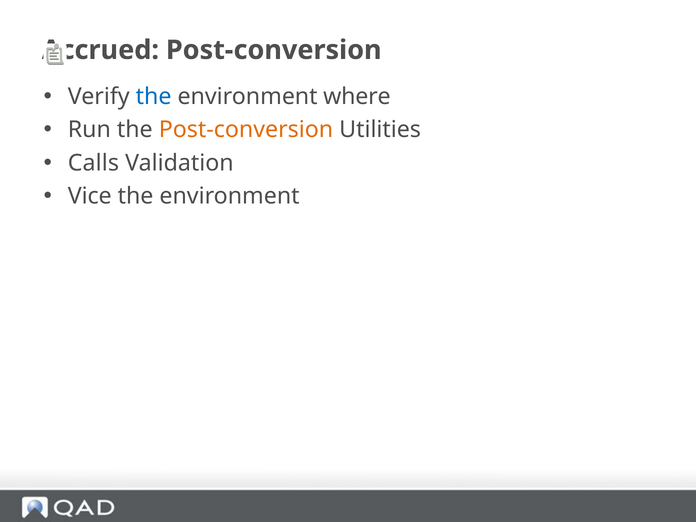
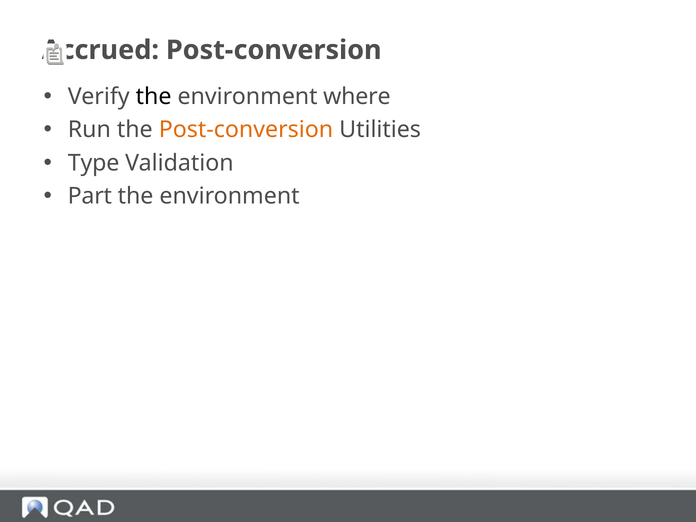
the colour: blue -> black (154, 97)
Calls: Calls -> Type (94, 163)
Vice: Vice -> Part (90, 196)
